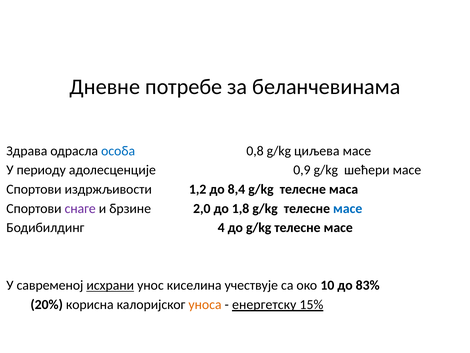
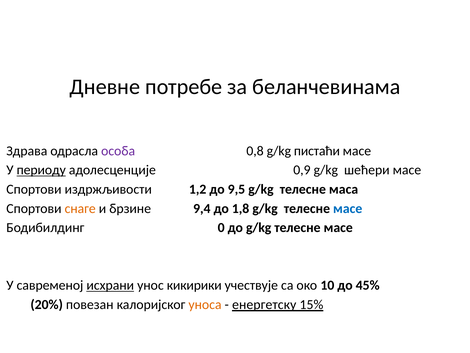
особа colour: blue -> purple (118, 151)
циљева: циљева -> пистаћи (317, 151)
периоду underline: none -> present (41, 170)
8,4: 8,4 -> 9,5 (236, 189)
снаге colour: purple -> orange (80, 208)
2,0: 2,0 -> 9,4 (202, 208)
4: 4 -> 0 (221, 227)
киселина: киселина -> кикирики (194, 285)
83%: 83% -> 45% (368, 285)
корисна: корисна -> повезан (90, 304)
